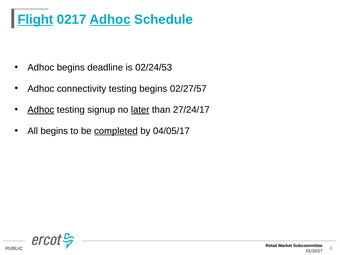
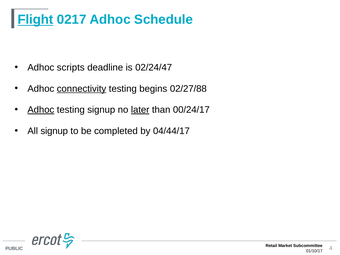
Adhoc underline: present -> none (110, 20)
Adhoc begins: begins -> scripts (71, 68)
02/24/53: 02/24/53 -> 02/24/47 (154, 68)
connectivity underline: none -> present (82, 89)
02/27/57: 02/27/57 -> 02/27/88 (188, 89)
27/24/17: 27/24/17 -> 00/24/17 (191, 110)
All begins: begins -> signup (54, 131)
completed underline: present -> none (116, 131)
04/05/17: 04/05/17 -> 04/44/17 (171, 131)
